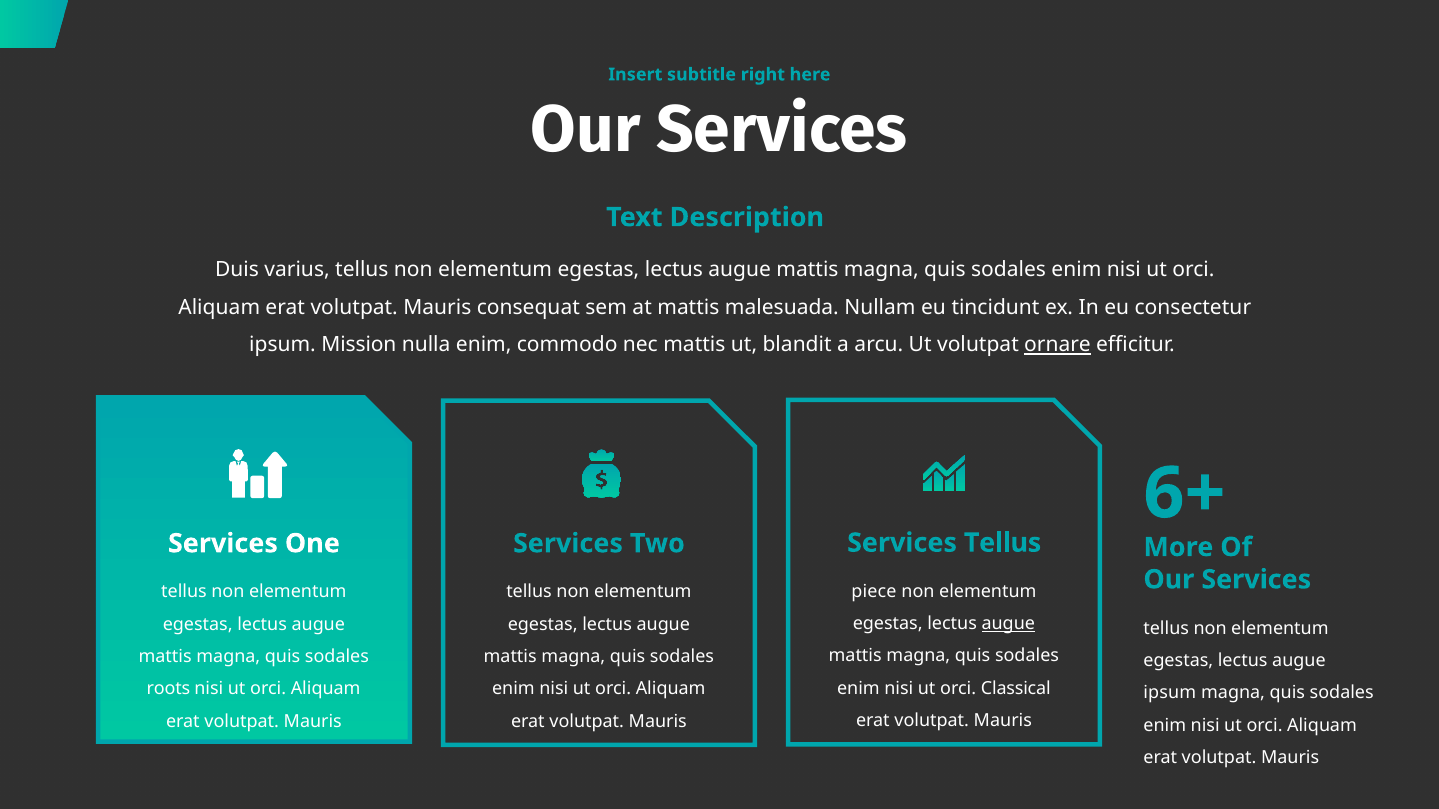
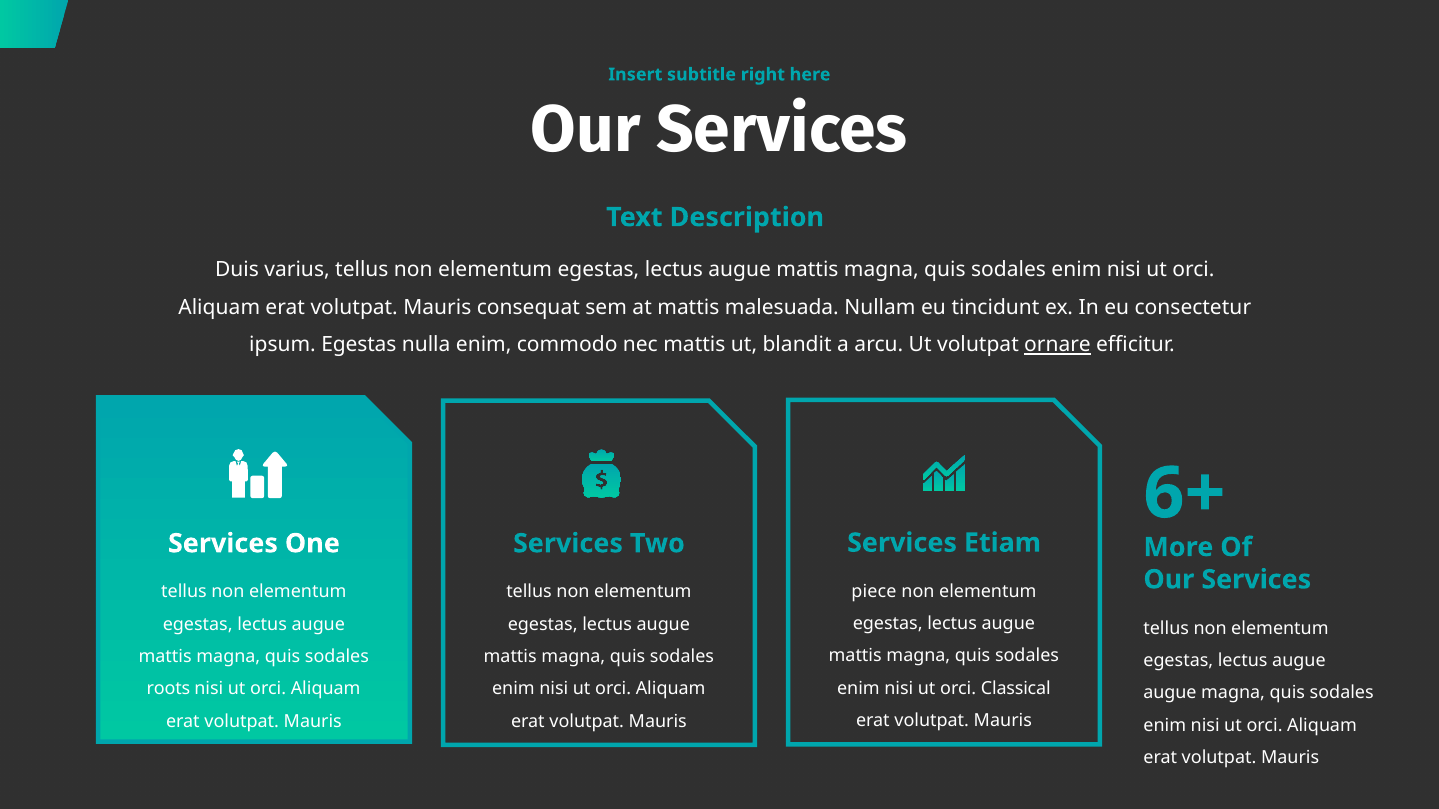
ipsum Mission: Mission -> Egestas (359, 345)
Tellus: Tellus -> Etiam (1002, 543)
augue underline: present -> none (1008, 624)
ipsum: ipsum -> augue (1170, 693)
